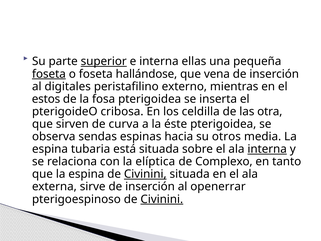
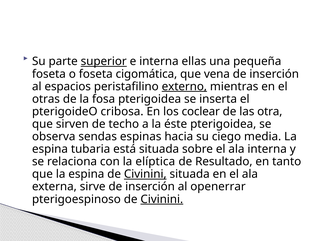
foseta underline: present -> none (49, 74)
hallándose: hallándose -> cigomática (146, 74)
digitales: digitales -> espacios (68, 86)
externo underline: none -> present (184, 86)
estos: estos -> otras (46, 99)
celdilla: celdilla -> coclear (201, 111)
curva: curva -> techo (124, 124)
otros: otros -> ciego (226, 136)
interna underline: present -> none (267, 149)
Complexo: Complexo -> Resultado (224, 161)
